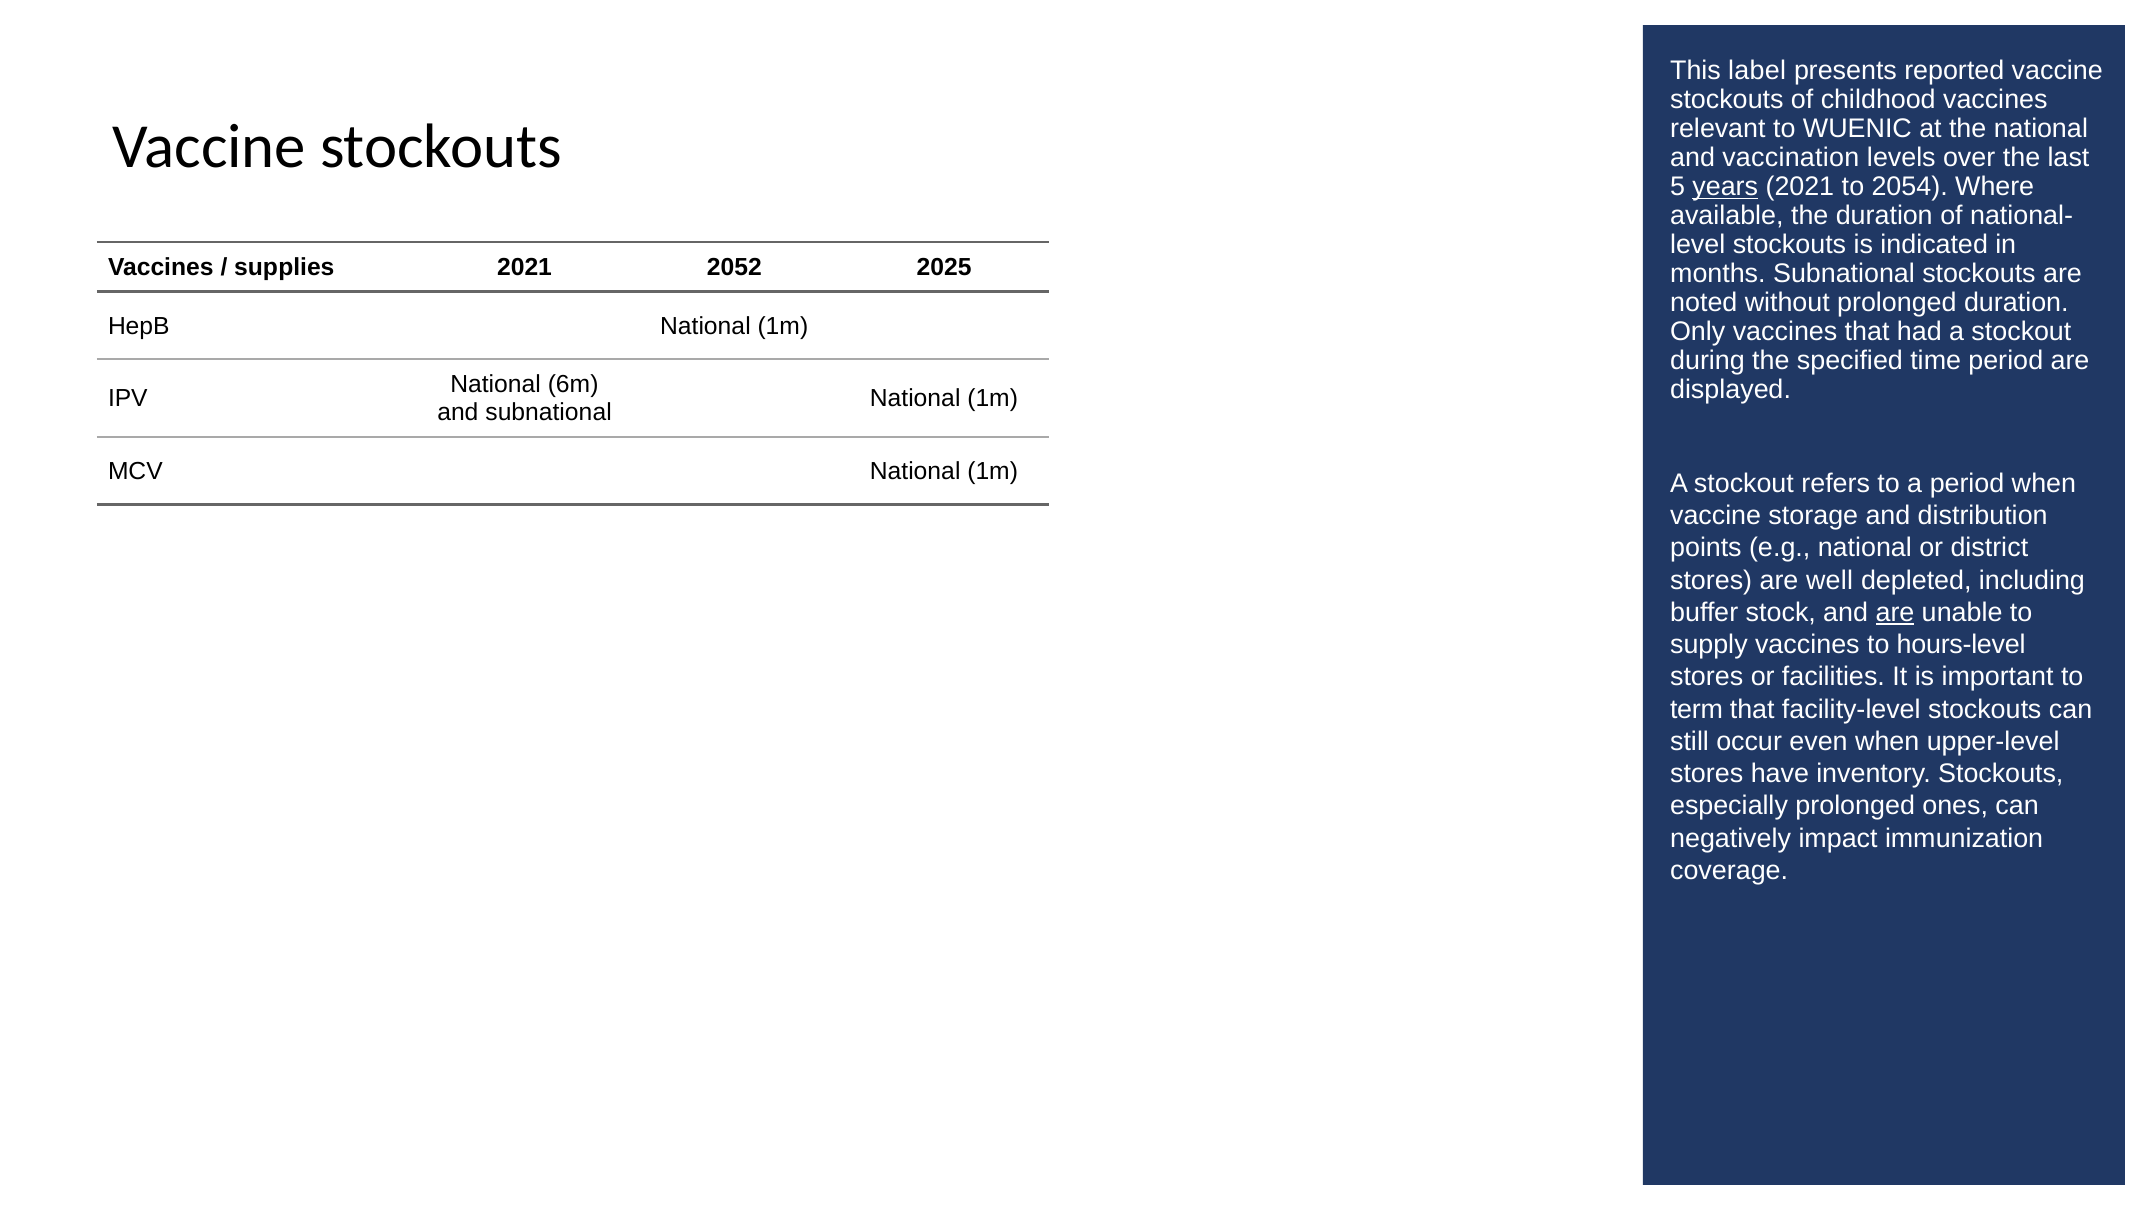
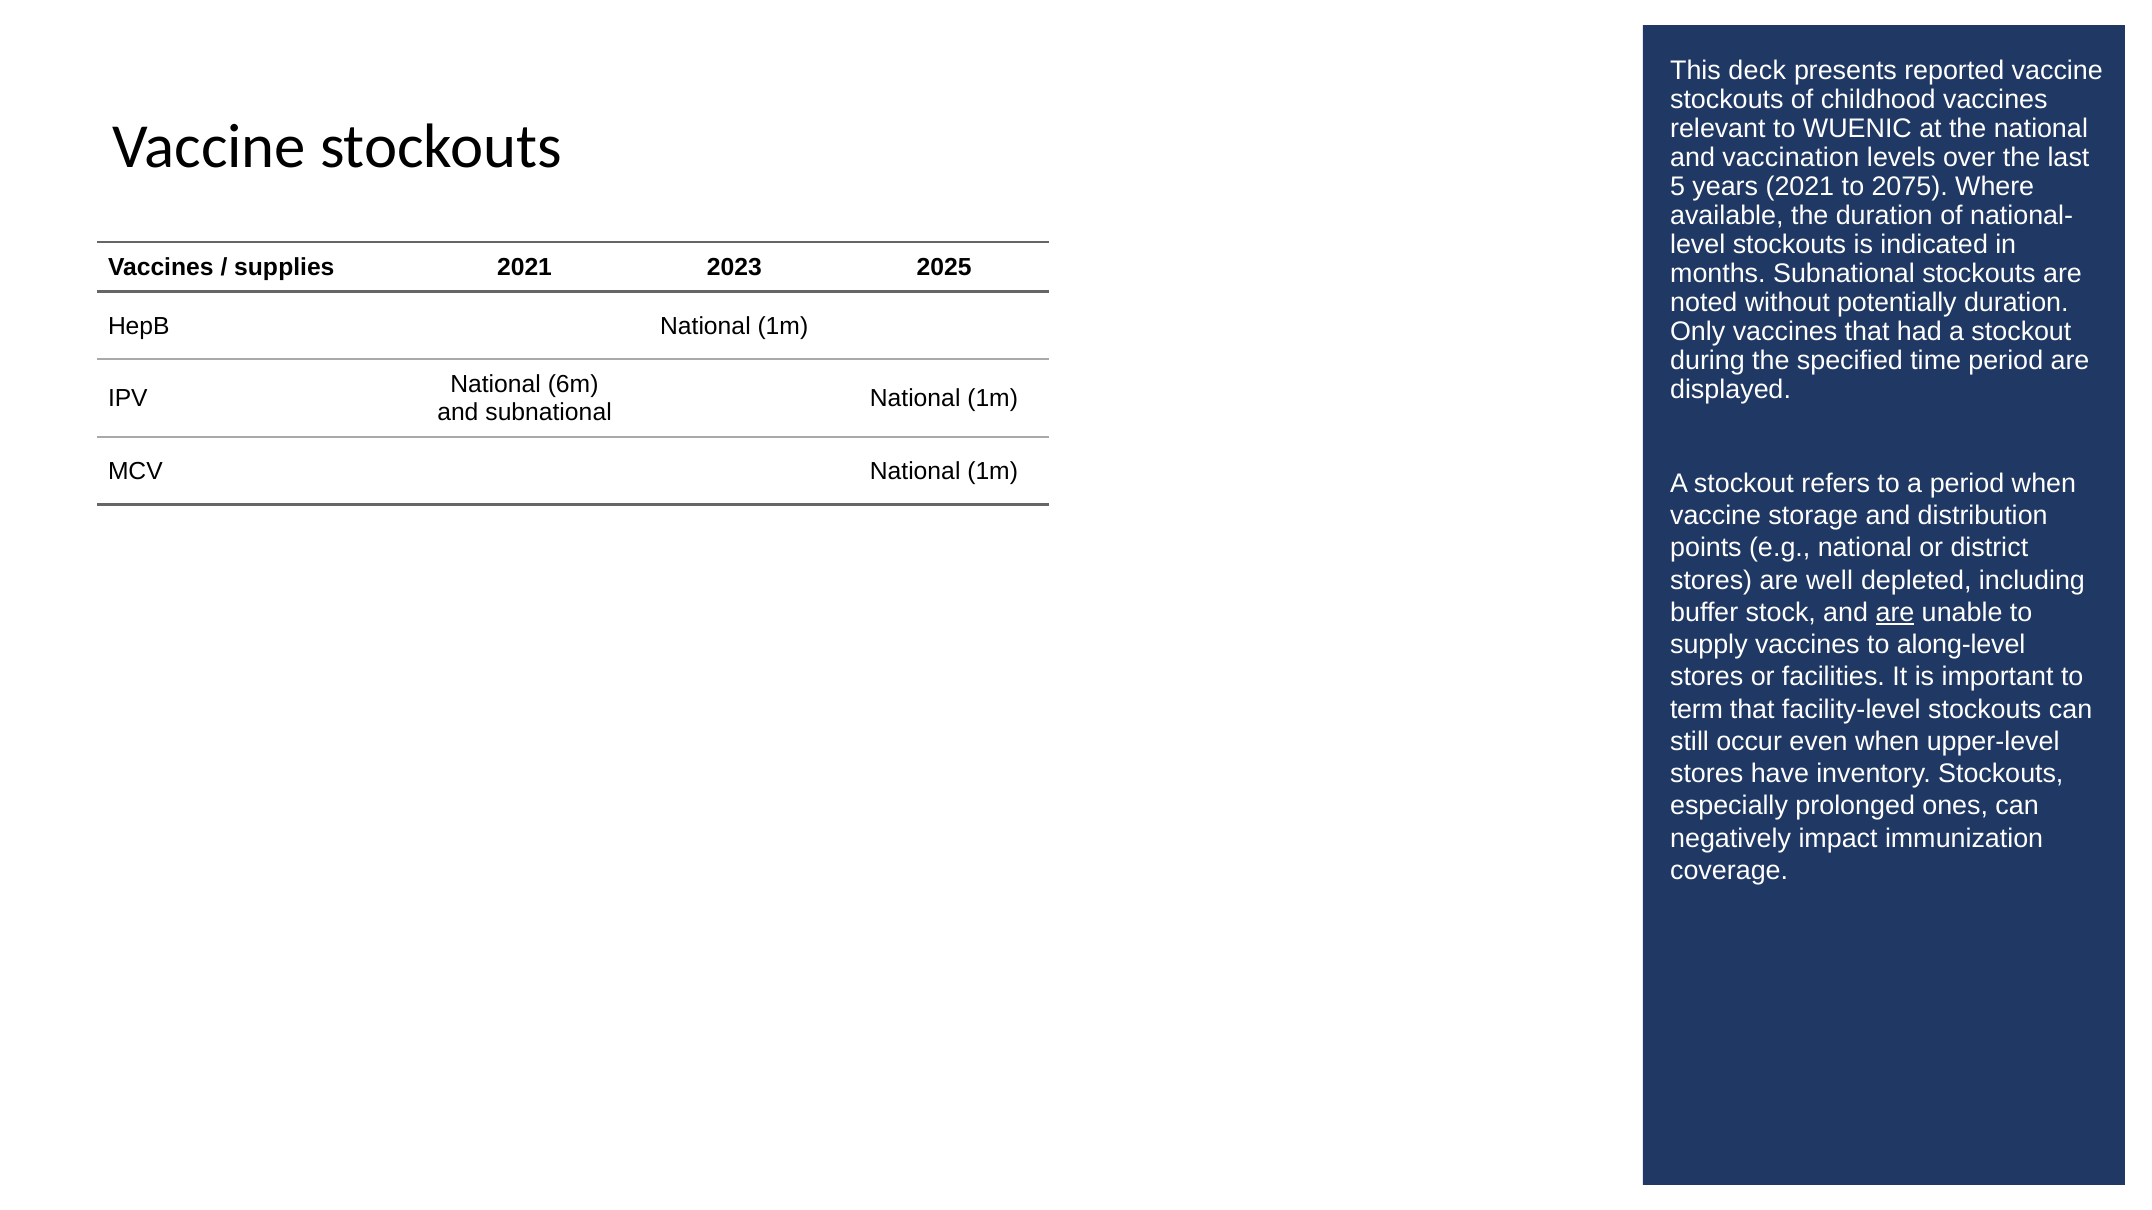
label: label -> deck (1757, 71)
years underline: present -> none (1725, 187)
2054: 2054 -> 2075 (1910, 187)
2052: 2052 -> 2023 (734, 267)
without prolonged: prolonged -> potentially (1897, 303)
hours-level: hours-level -> along-level (1961, 645)
